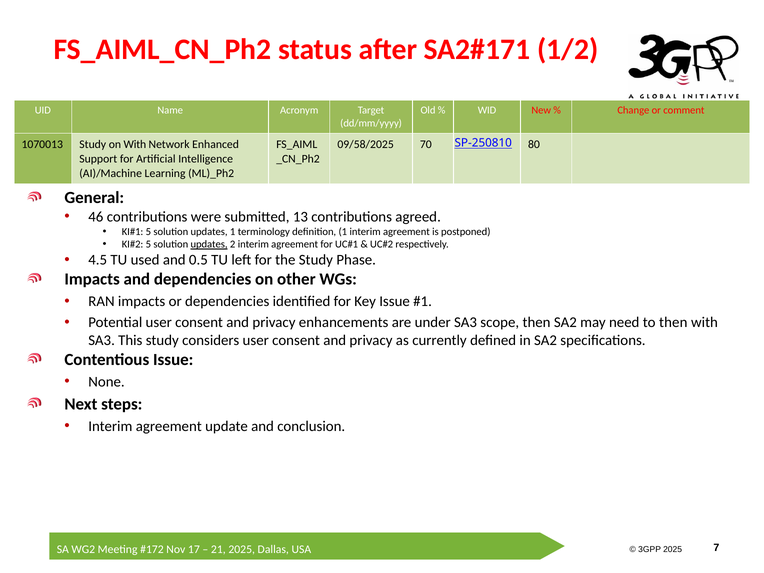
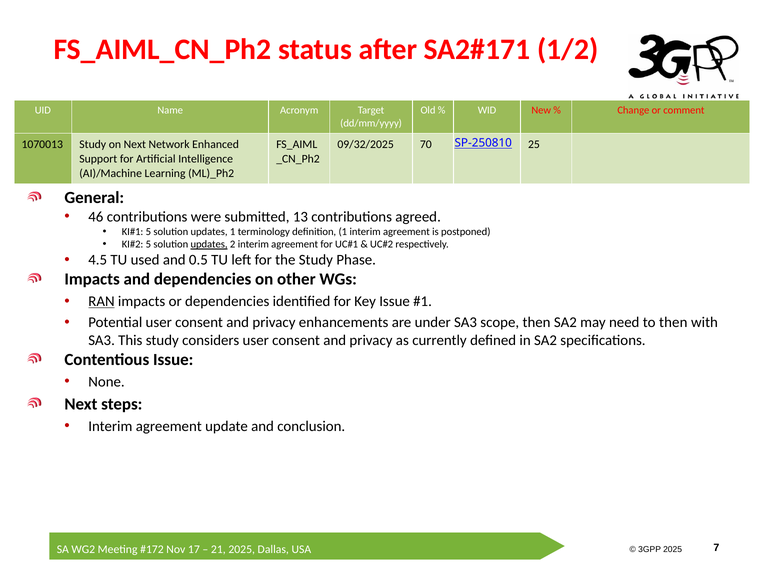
on With: With -> Next (135, 144)
09/58/2025: 09/58/2025 -> 09/32/2025 (366, 144)
80: 80 -> 25 (534, 144)
RAN underline: none -> present (101, 301)
